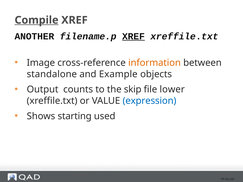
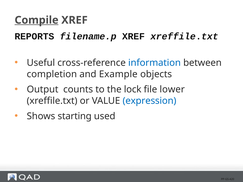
ANOTHER: ANOTHER -> REPORTS (34, 36)
XREF underline: present -> none (133, 36)
Image: Image -> Useful (41, 63)
information colour: orange -> blue (155, 63)
standalone: standalone -> completion (52, 74)
skip: skip -> lock (133, 90)
